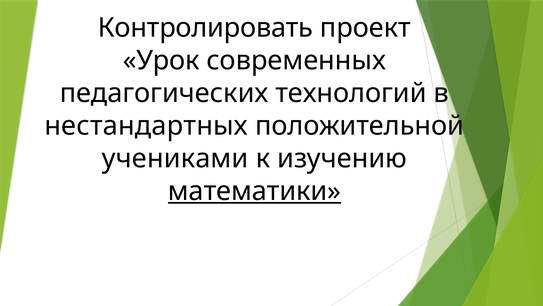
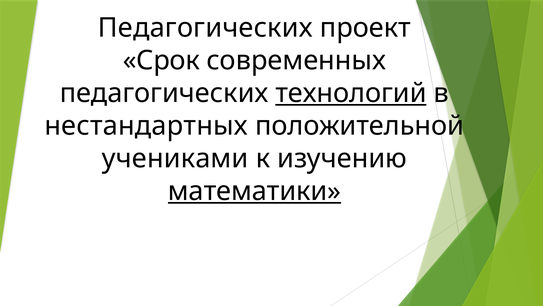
Контролировать: Контролировать -> Педагогических (205, 28)
Урок: Урок -> Срок (161, 60)
технологий underline: none -> present (351, 93)
